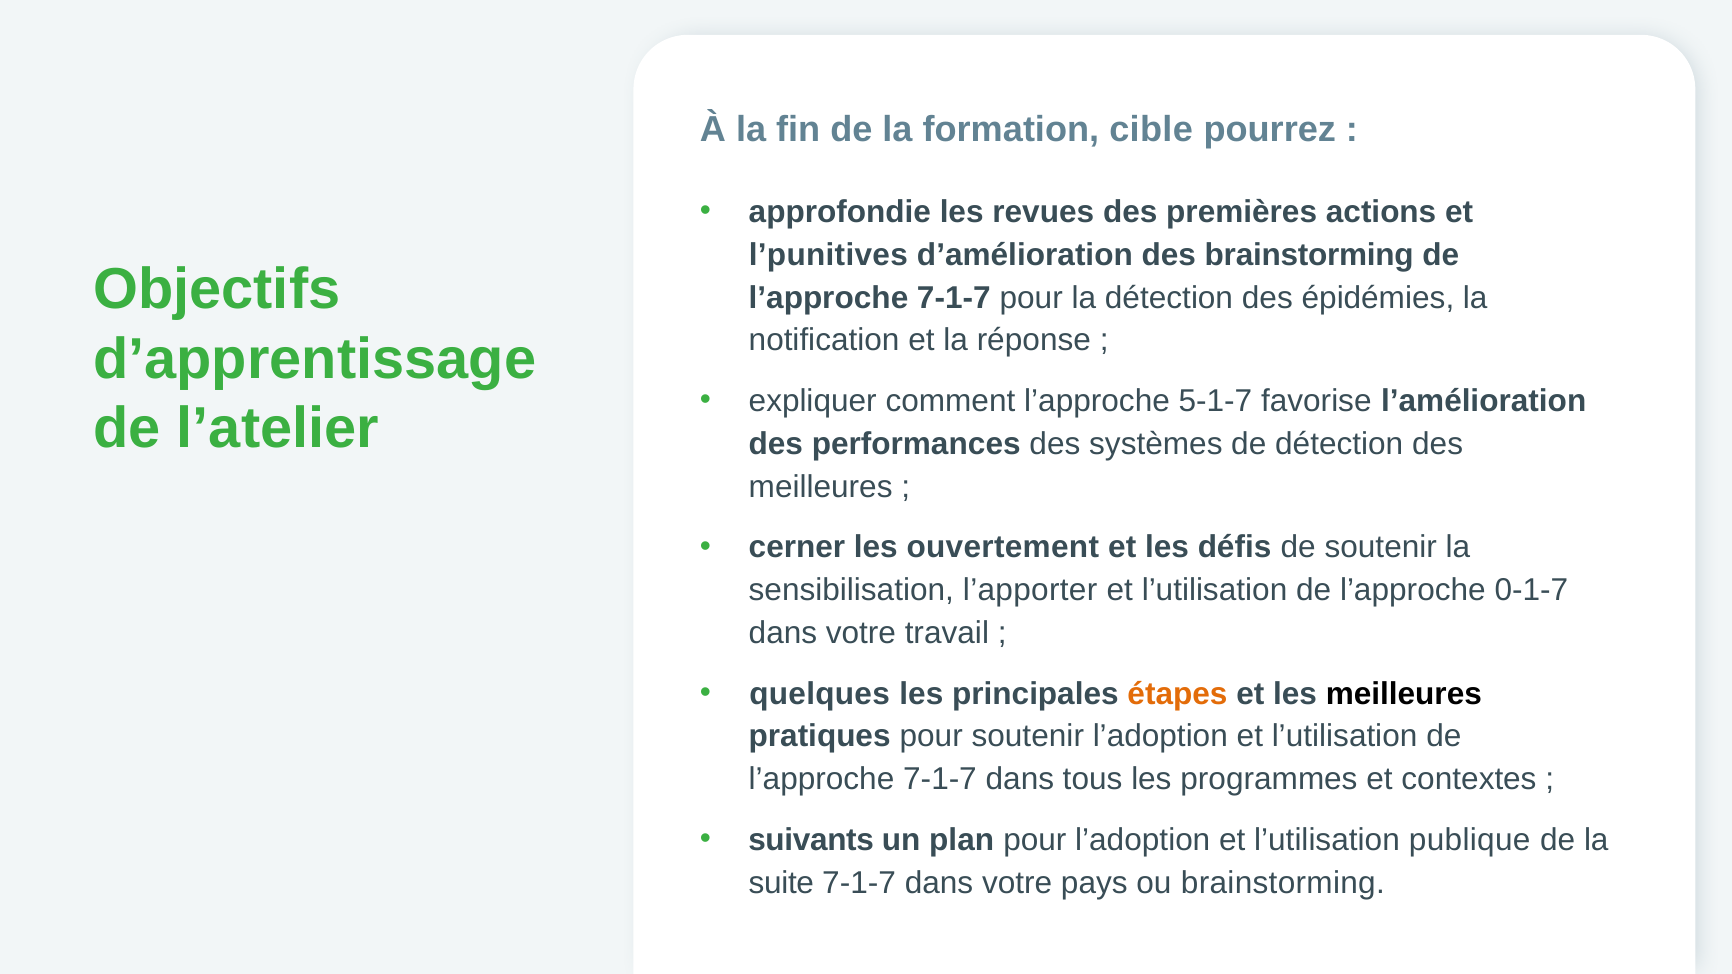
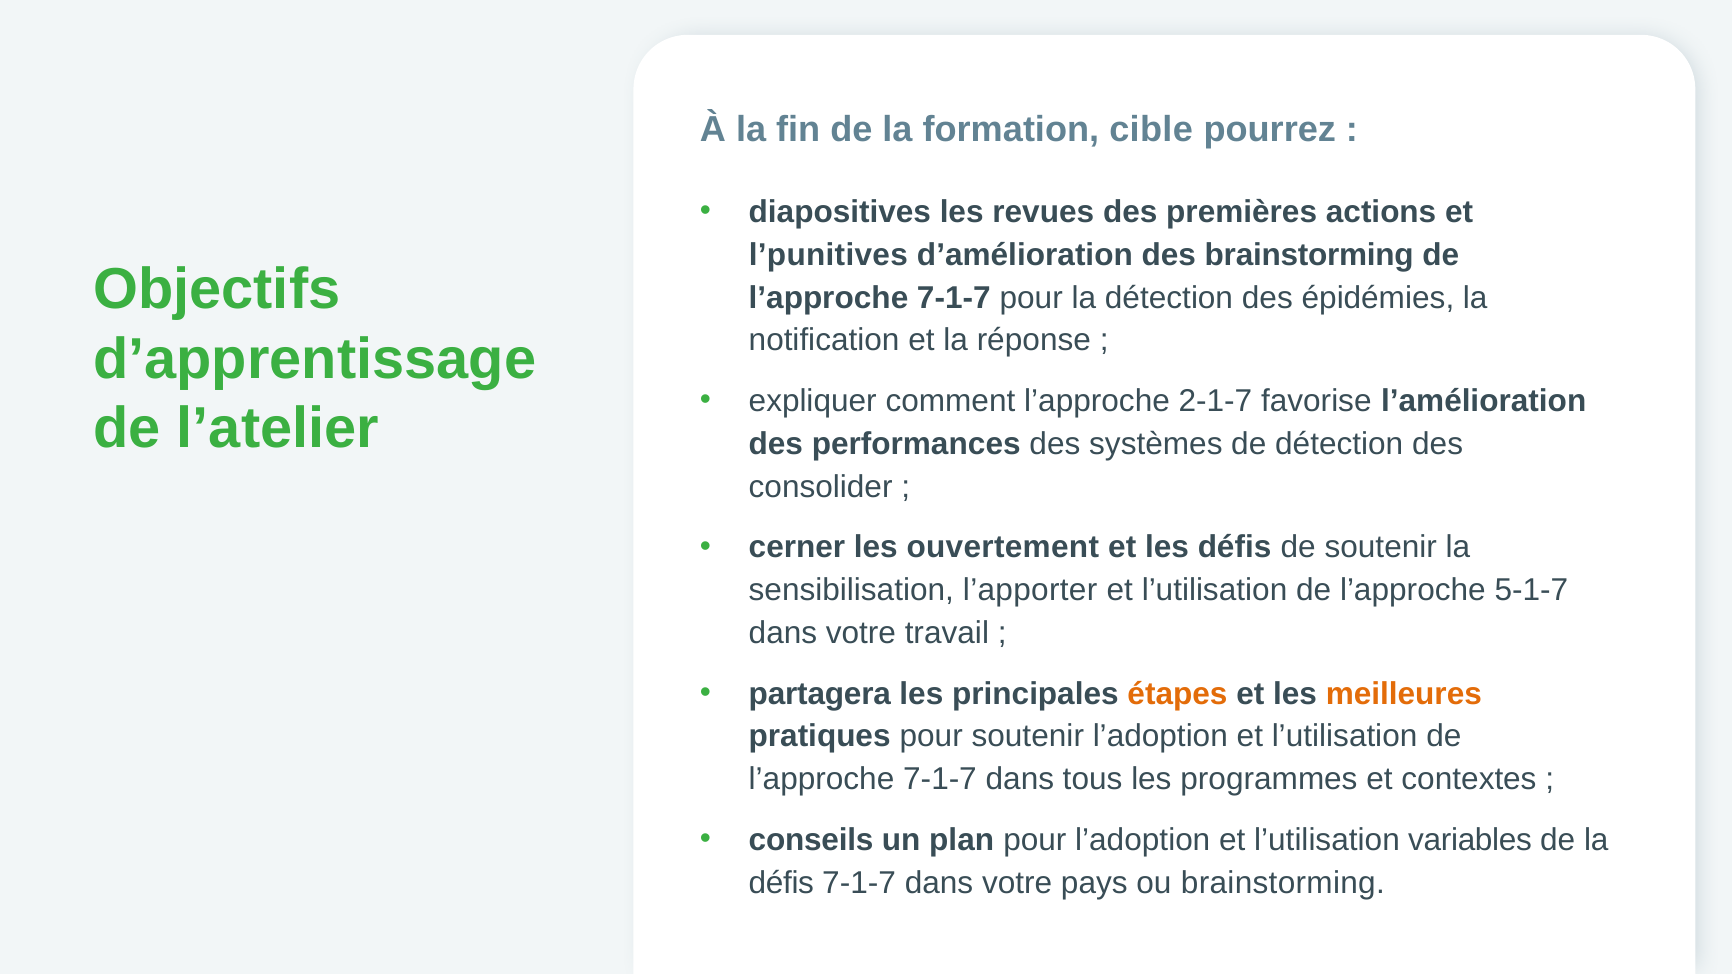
approfondie: approfondie -> diapositives (840, 212)
5-1-7: 5-1-7 -> 2-1-7 (1215, 401)
meilleures: meilleures -> consolider (821, 487)
0-1-7: 0-1-7 -> 5-1-7 (1531, 590)
quelques: quelques -> partagera (820, 694)
meilleures colour: black -> orange (1404, 694)
suivants: suivants -> conseils (811, 840)
publique: publique -> variables (1470, 840)
suite: suite -> défis (781, 883)
